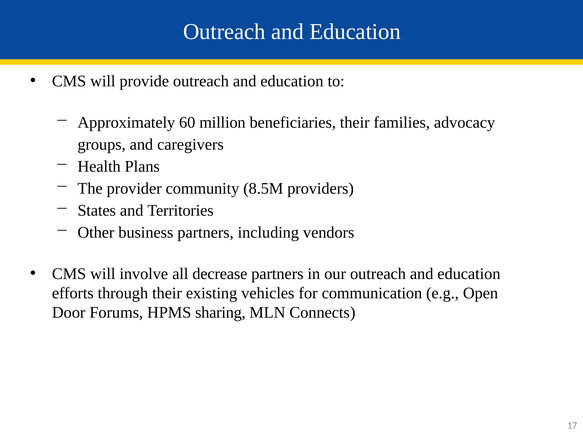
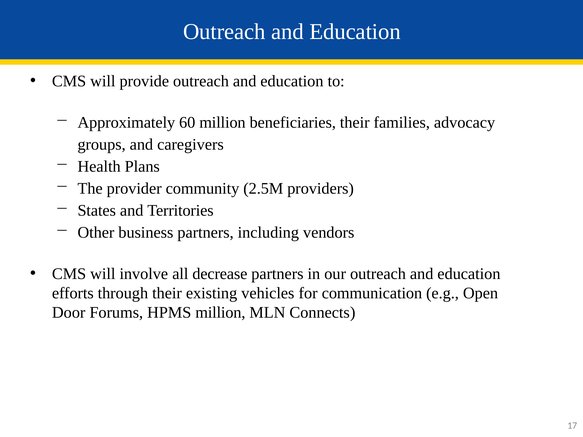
8.5M: 8.5M -> 2.5M (263, 189)
HPMS sharing: sharing -> million (220, 313)
